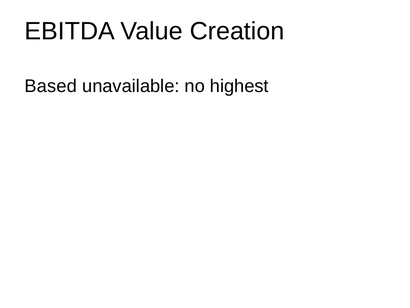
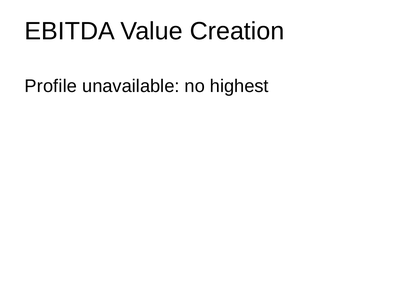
Based: Based -> Profile (51, 86)
